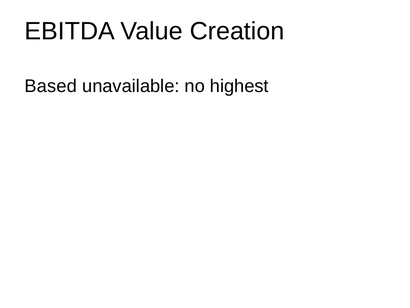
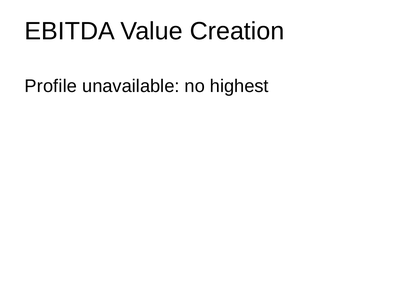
Based: Based -> Profile (51, 86)
